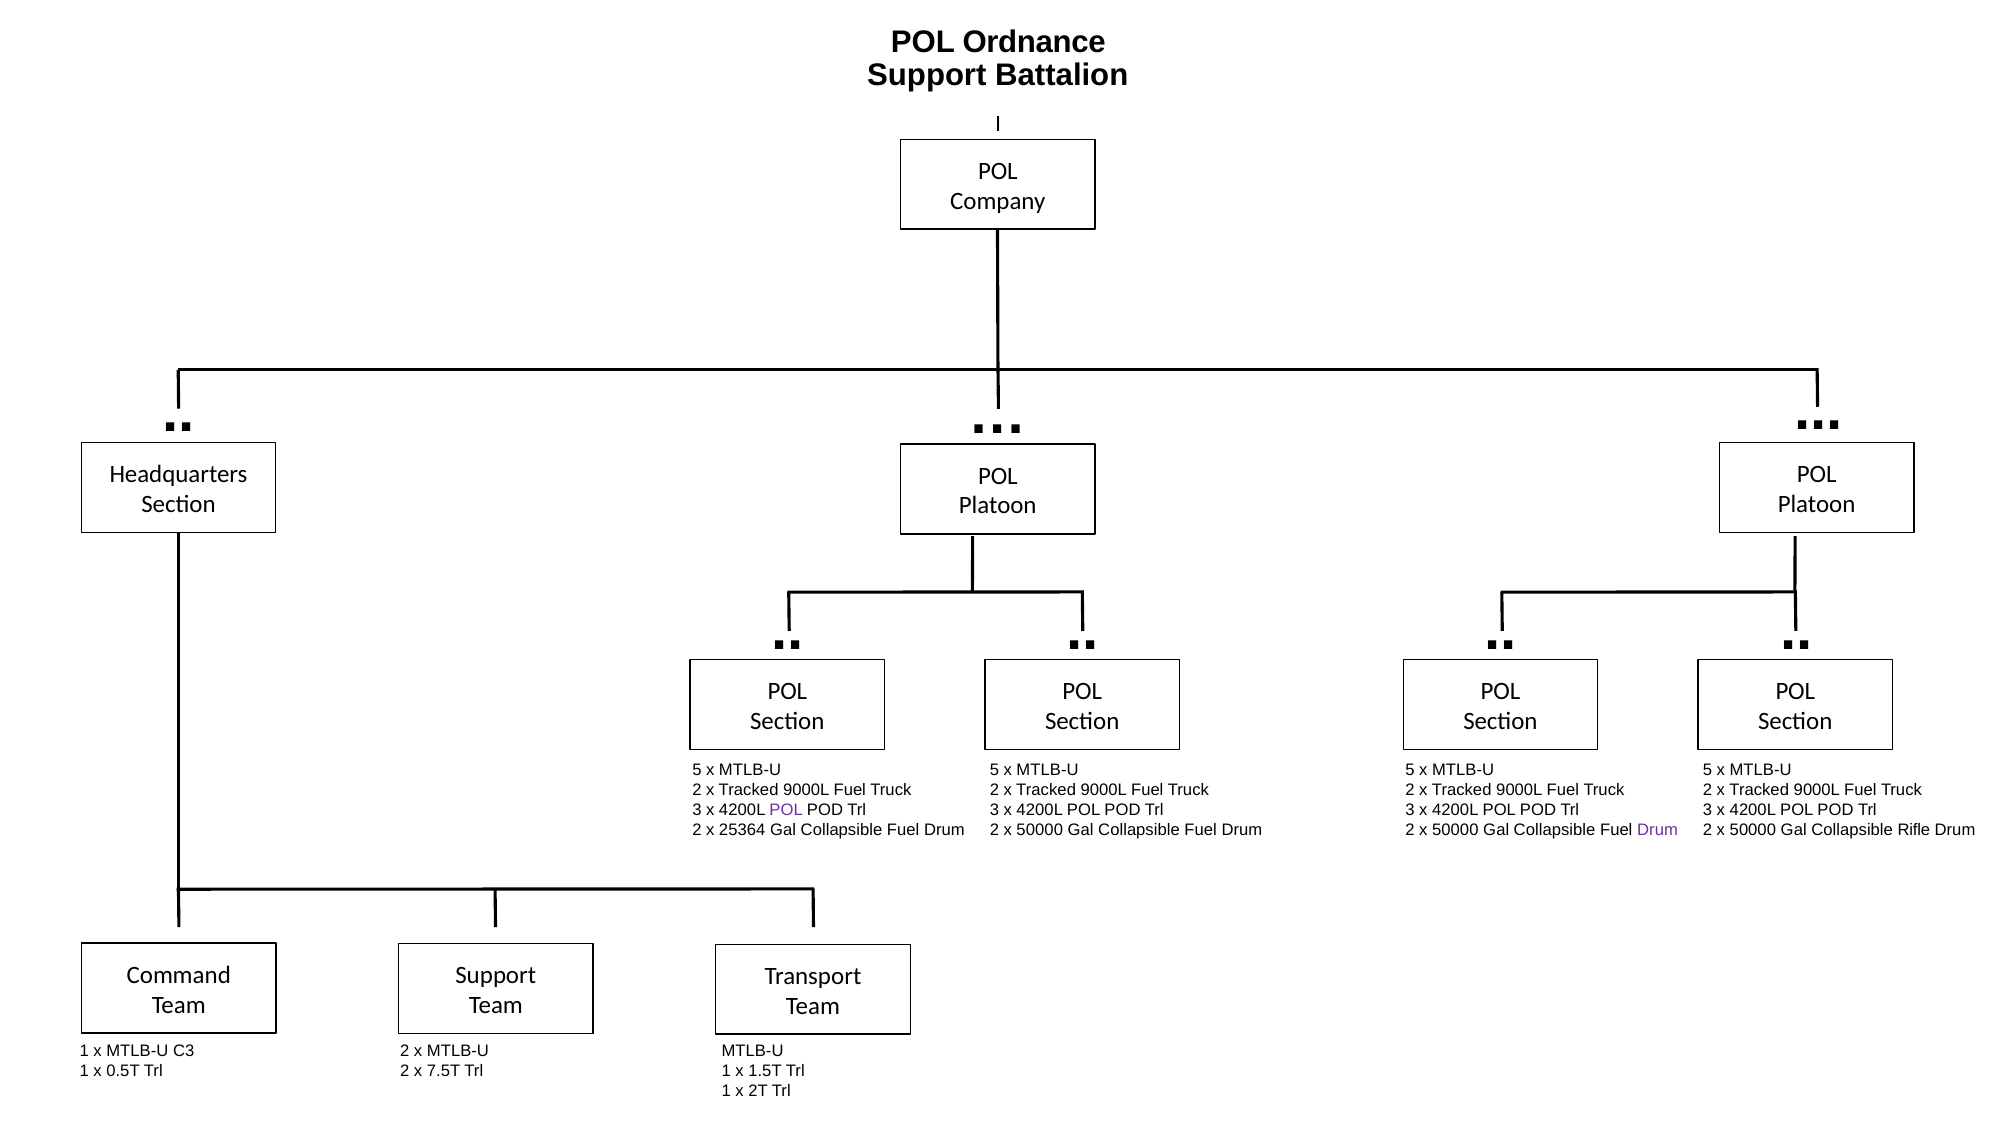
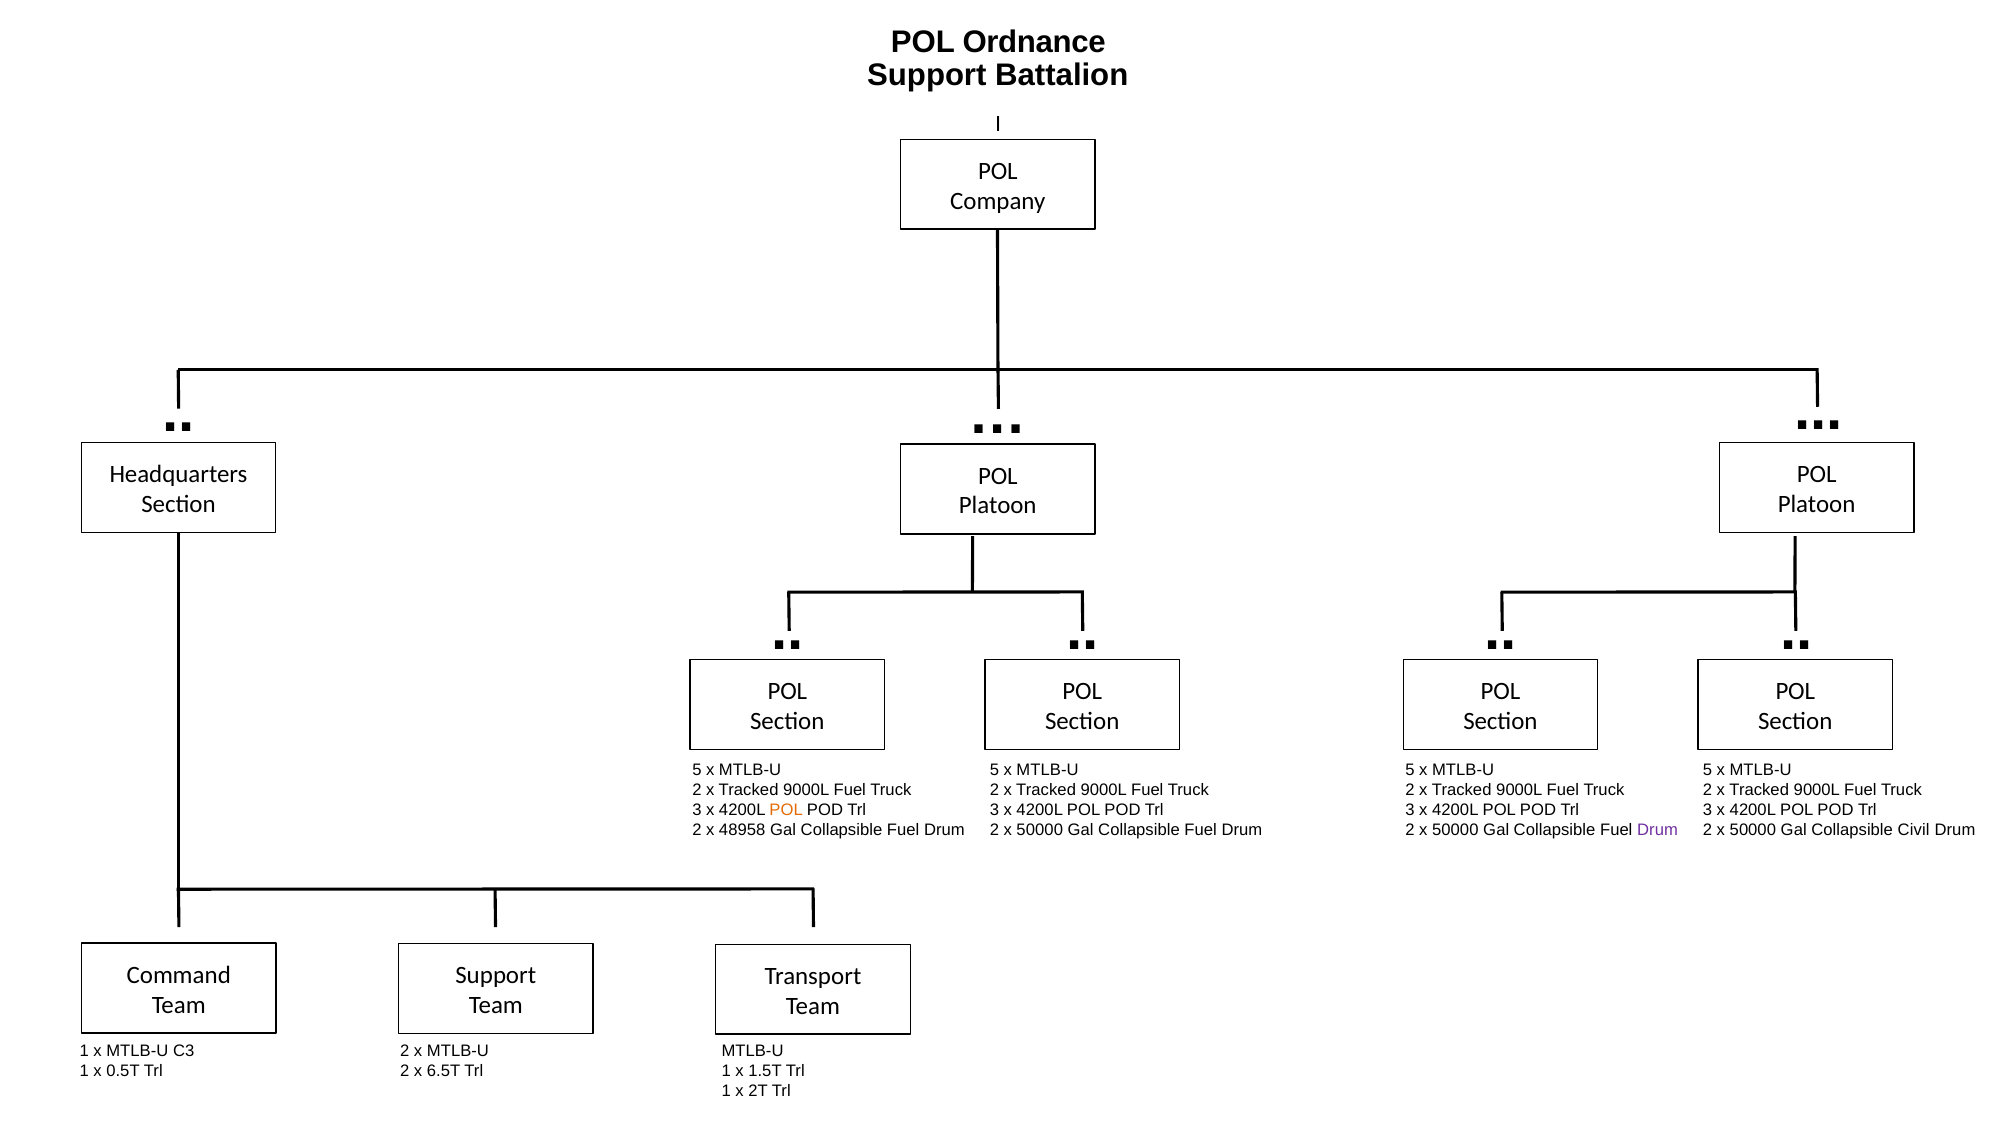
POL colour: purple -> orange (786, 809)
25364: 25364 -> 48958 (742, 829)
Rifle: Rifle -> Civil (1914, 829)
7.5T: 7.5T -> 6.5T (444, 1071)
